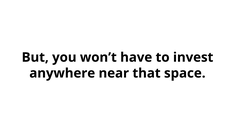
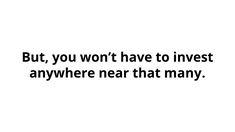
space: space -> many (185, 73)
